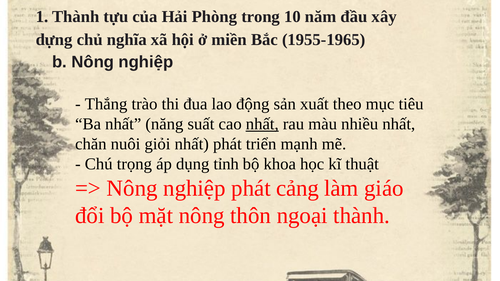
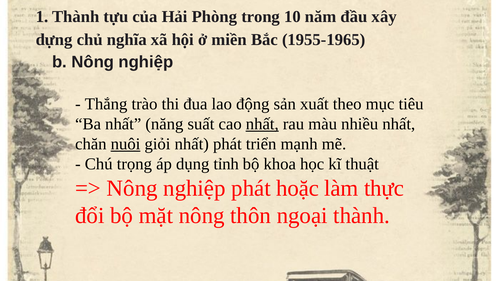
nuôi underline: none -> present (126, 144)
cảng: cảng -> hoặc (298, 188)
giáo: giáo -> thực (384, 188)
